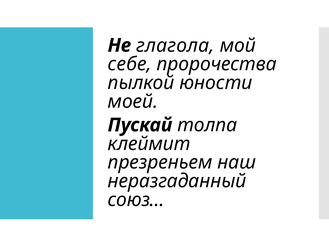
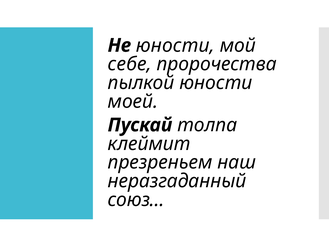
Не глагола: глагола -> юности (175, 45)
